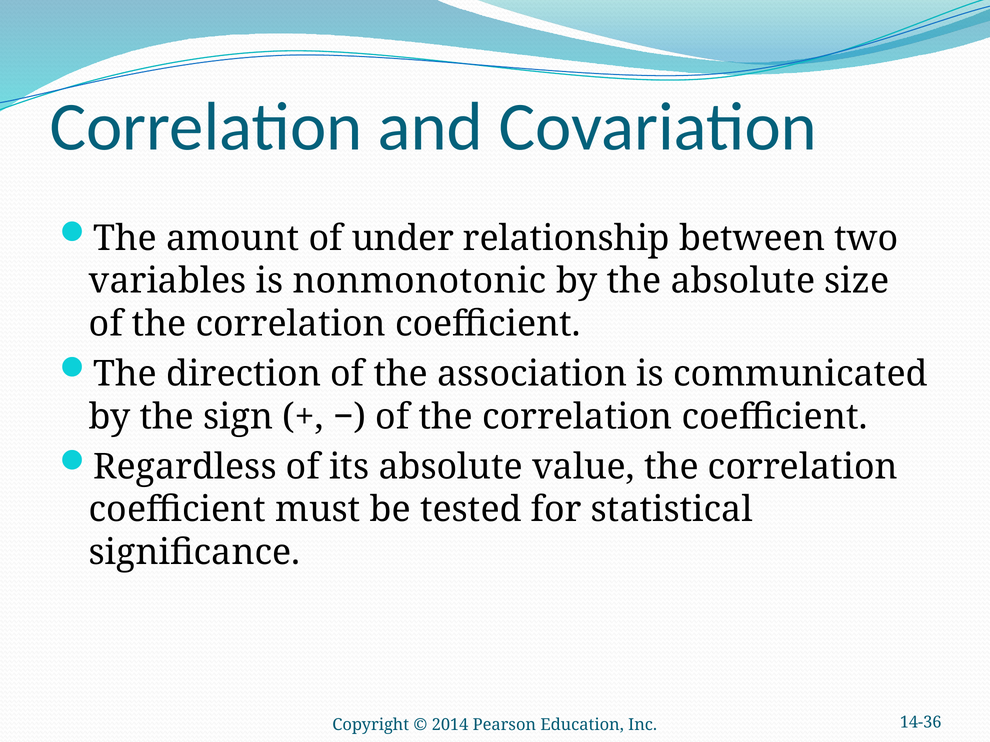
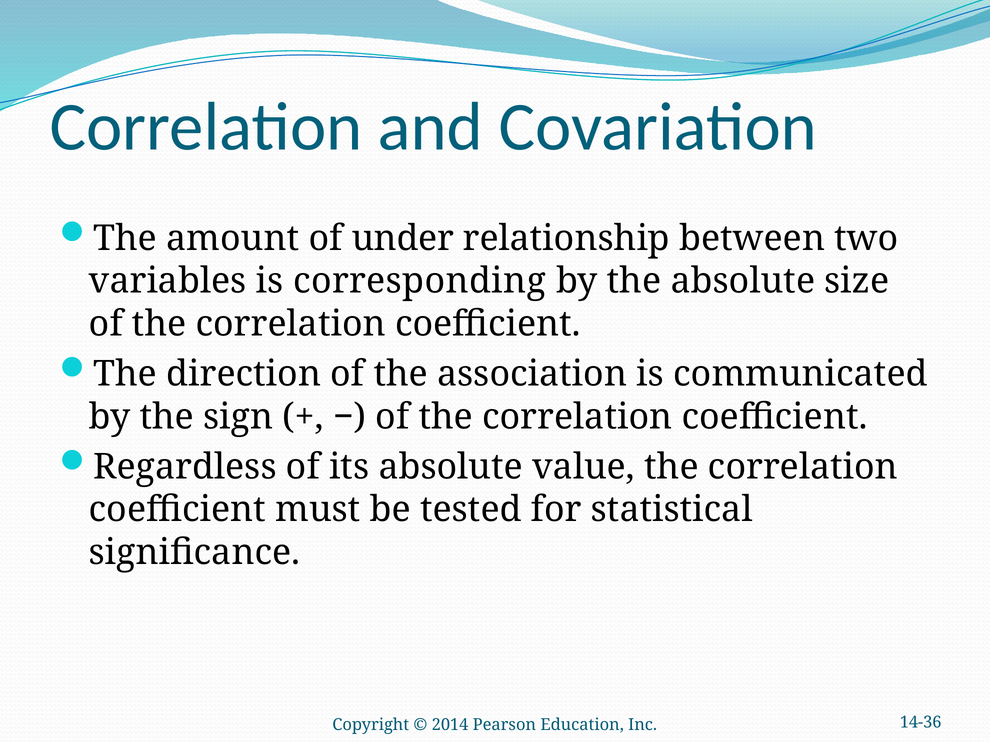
nonmonotonic: nonmonotonic -> corresponding (420, 281)
